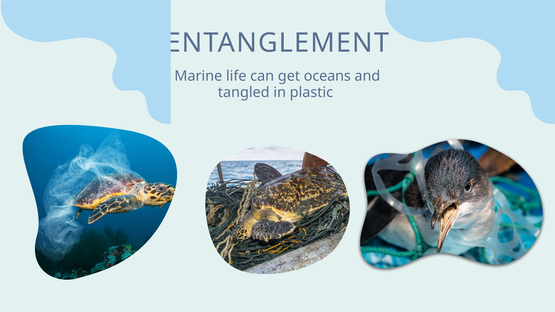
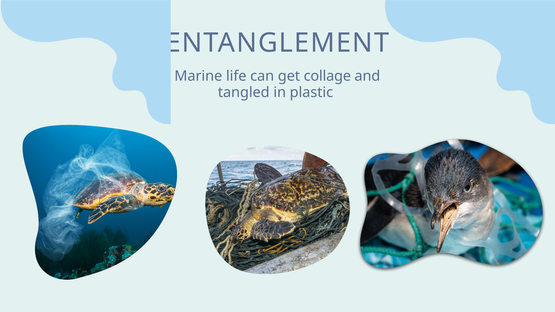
oceans: oceans -> collage (327, 76)
